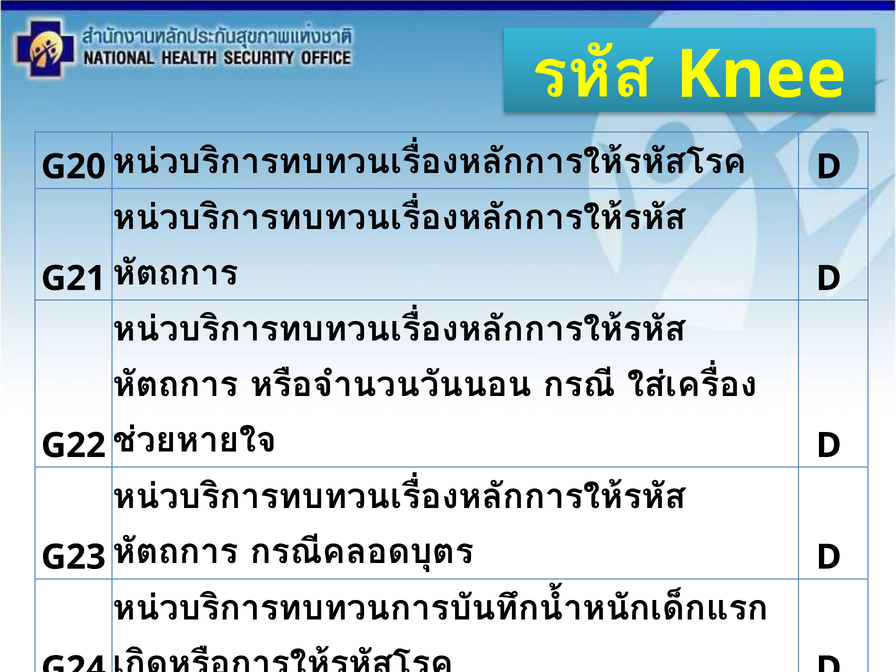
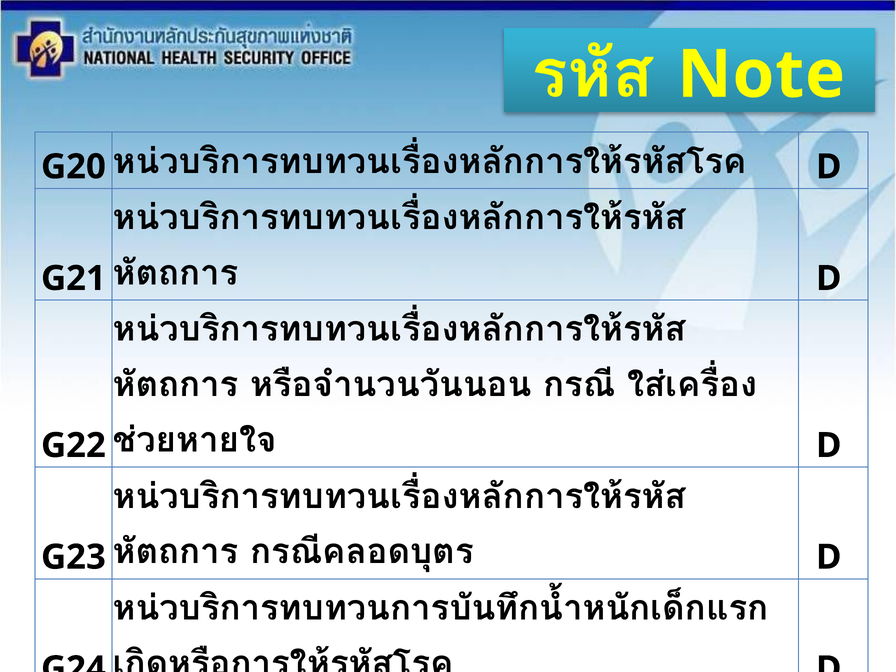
Knee: Knee -> Note (761, 75)
